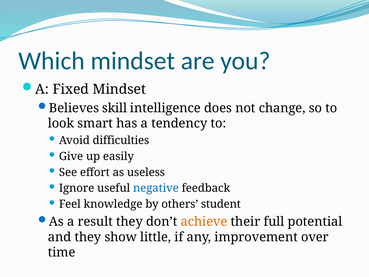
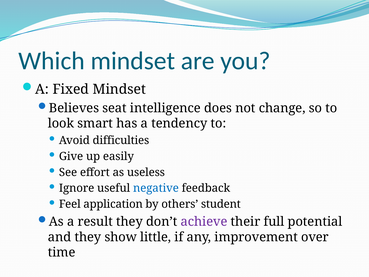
skill: skill -> seat (115, 108)
knowledge: knowledge -> application (113, 204)
achieve colour: orange -> purple (204, 222)
